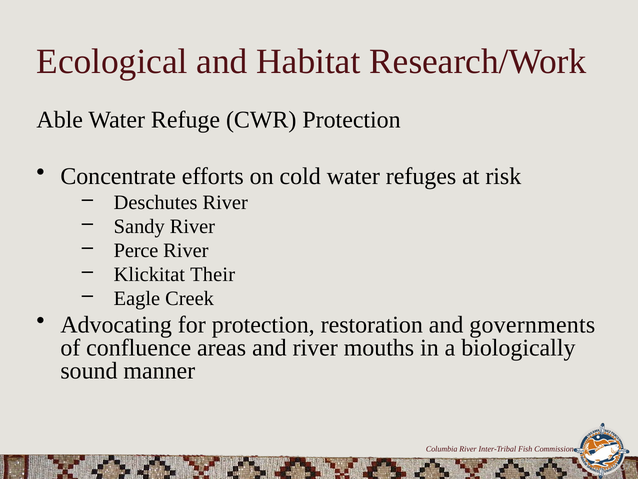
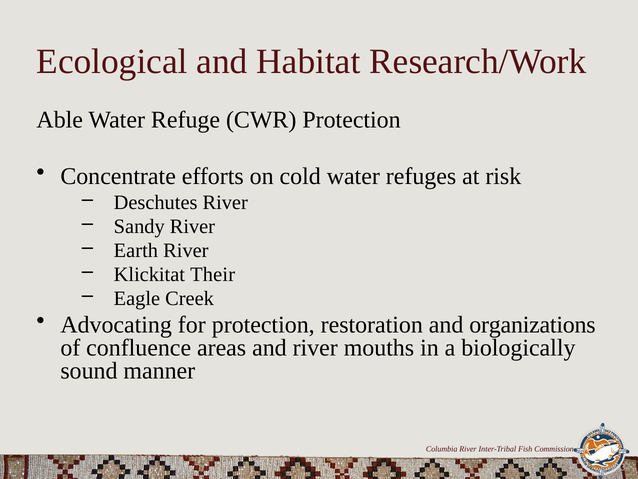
Perce: Perce -> Earth (136, 250)
governments: governments -> organizations (532, 324)
